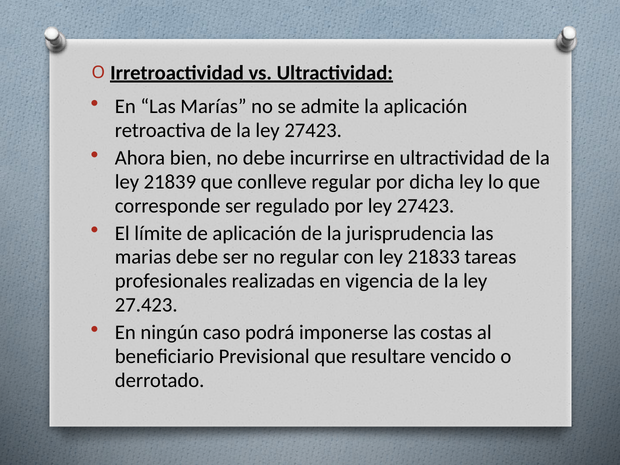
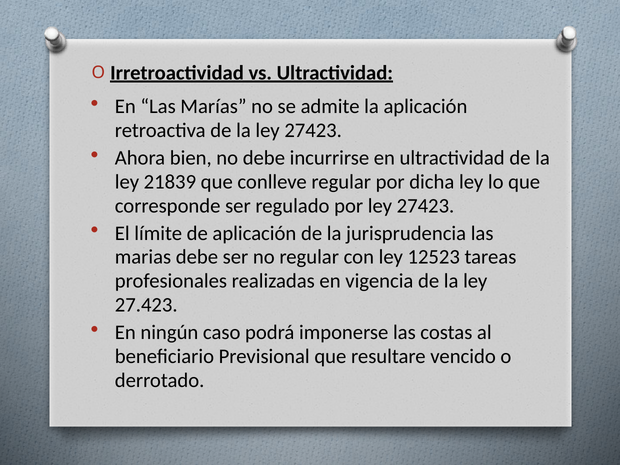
21833: 21833 -> 12523 (434, 257)
